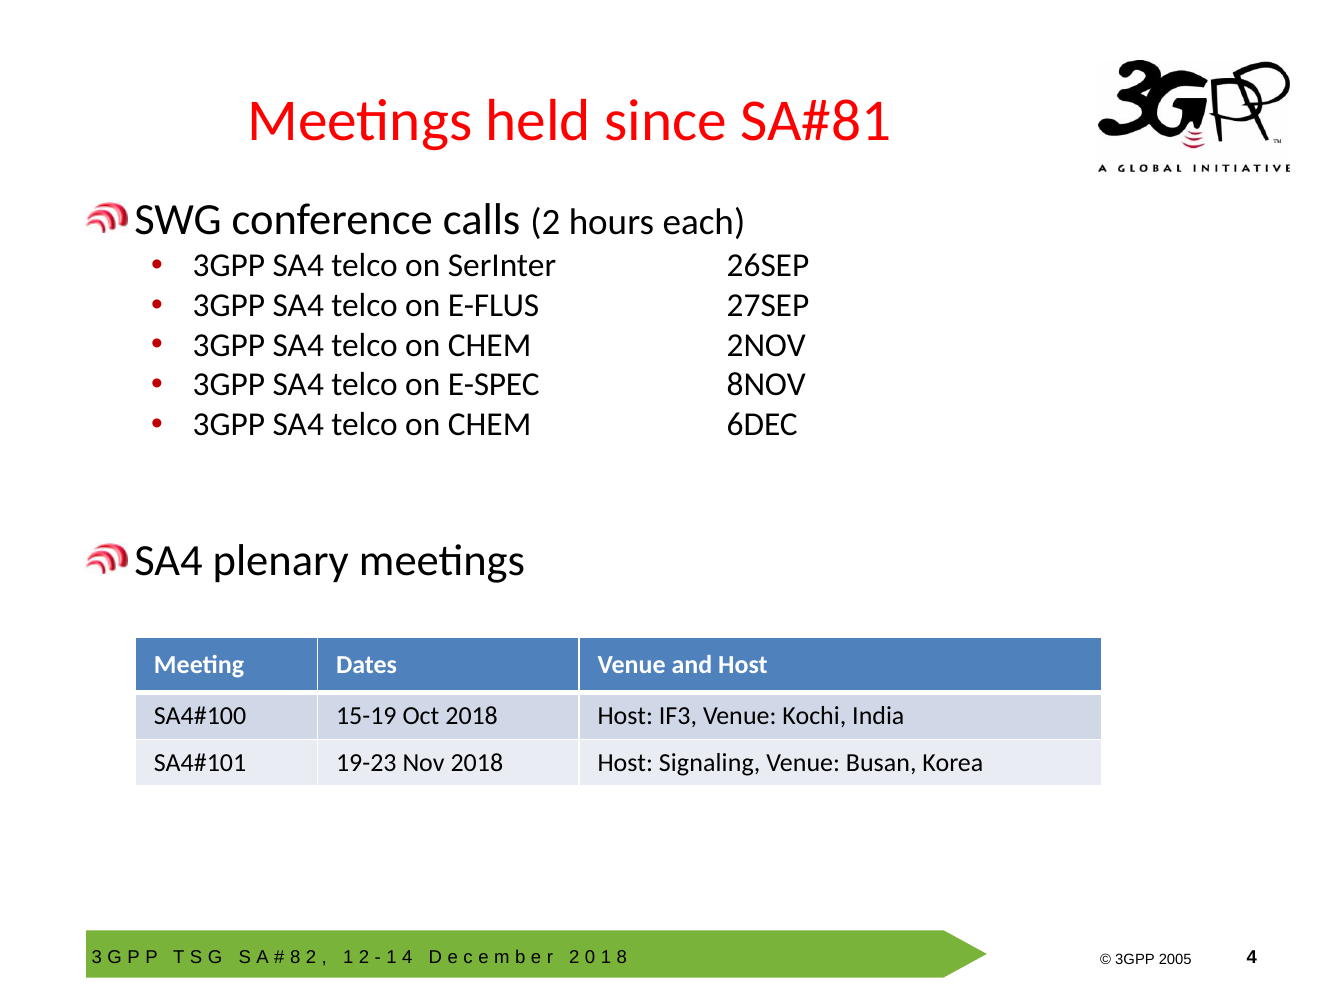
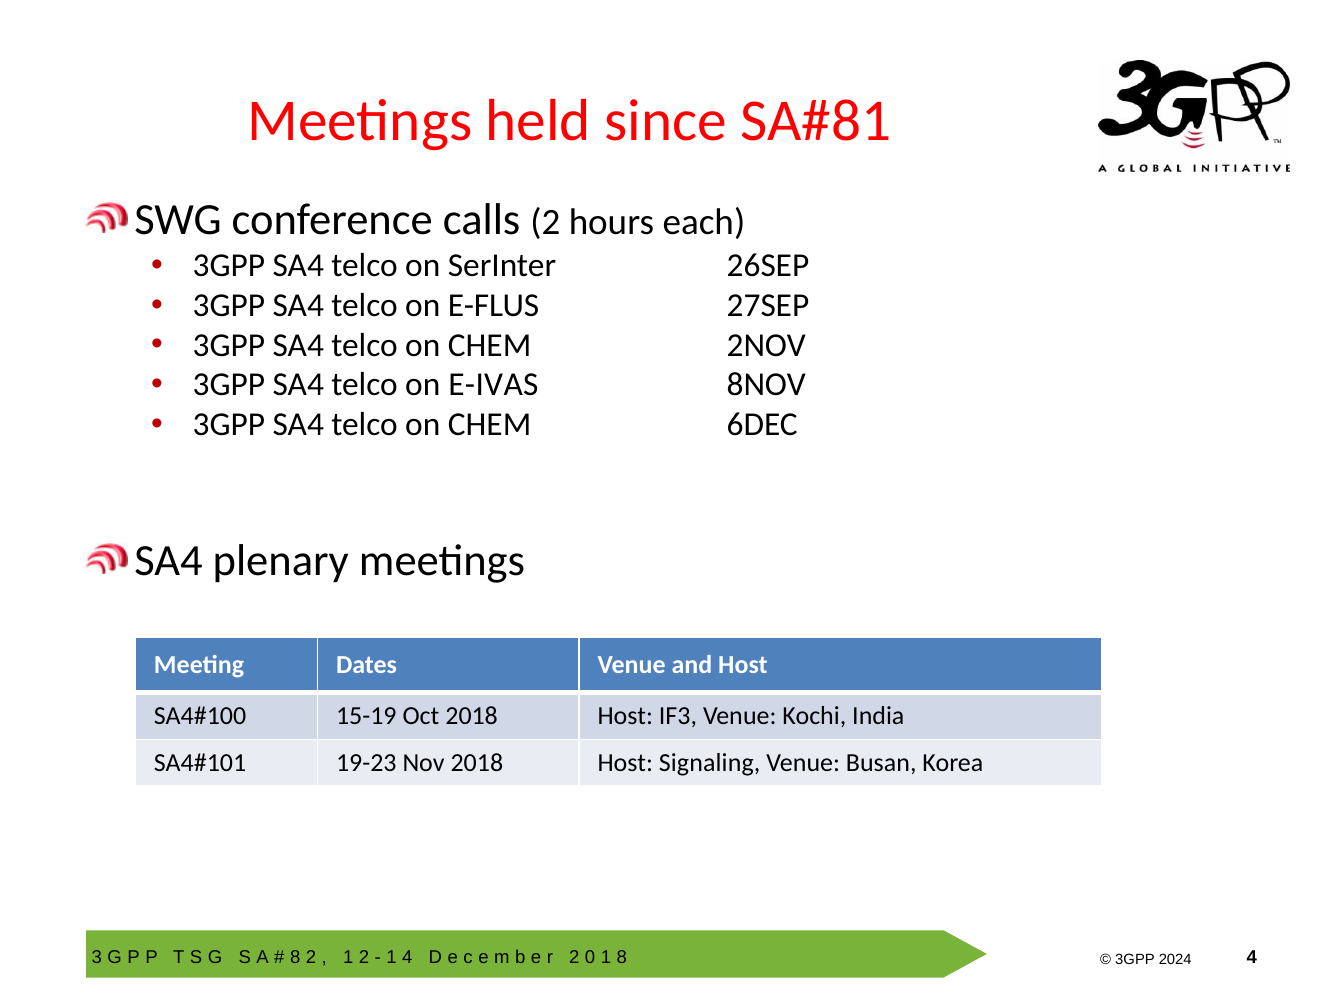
E-SPEC: E-SPEC -> E-IVAS (493, 385)
2005: 2005 -> 2024 (1175, 960)
